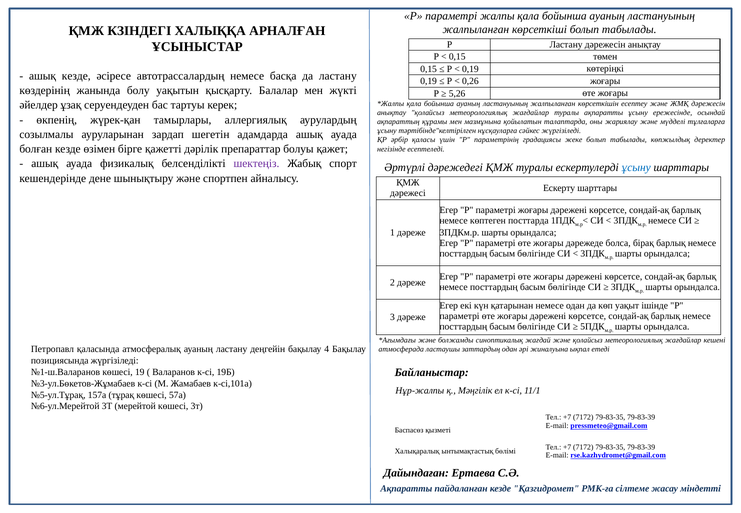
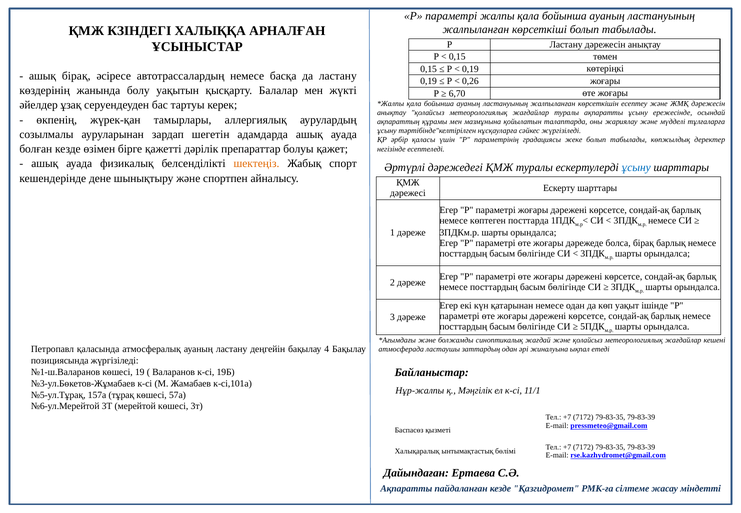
ашық кезде: кезде -> бірақ (76, 76)
5,26: 5,26 -> 6,70 (457, 94)
шектеңіз colour: purple -> orange (256, 164)
